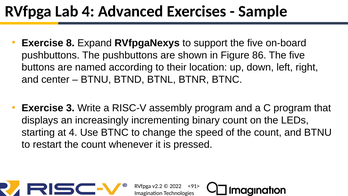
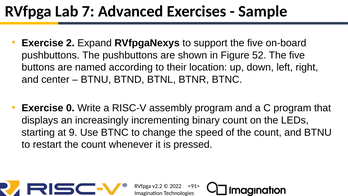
Lab 4: 4 -> 7 (88, 11)
8: 8 -> 2 (70, 43)
86: 86 -> 52 (259, 55)
3: 3 -> 0 (70, 108)
at 4: 4 -> 9 (73, 132)
